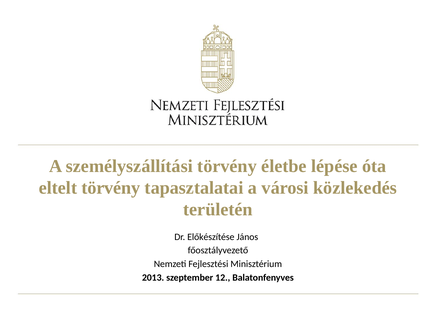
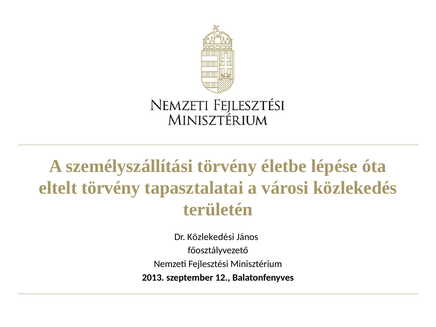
Előkészítése: Előkészítése -> Közlekedési (211, 237)
